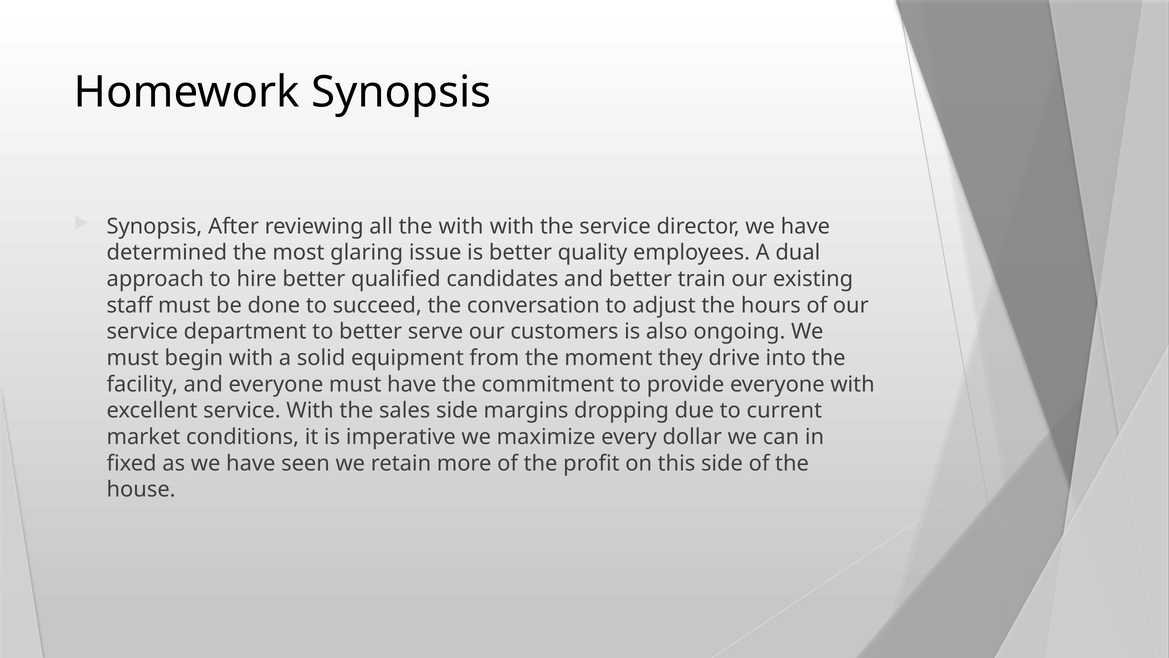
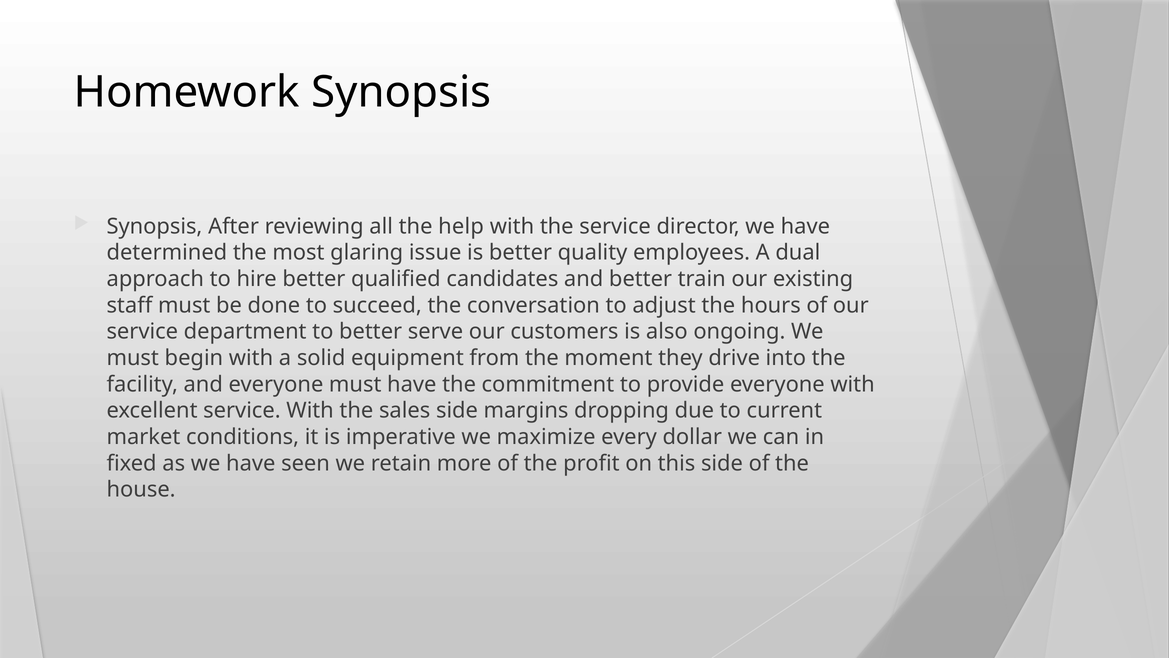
the with: with -> help (461, 226)
